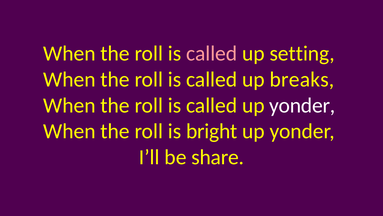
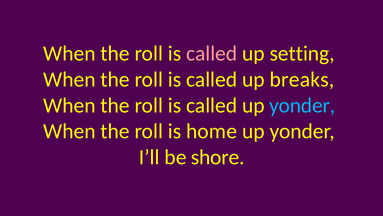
yonder colour: white -> light blue (302, 105)
bright: bright -> home (212, 131)
share: share -> shore (218, 157)
